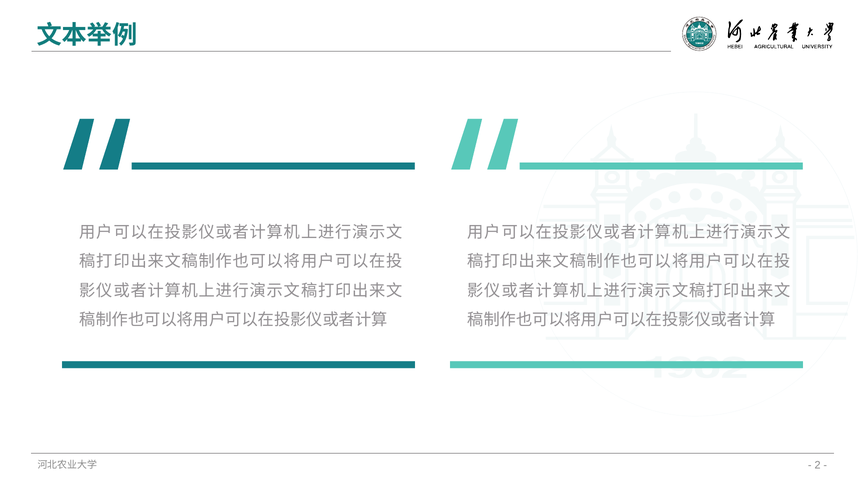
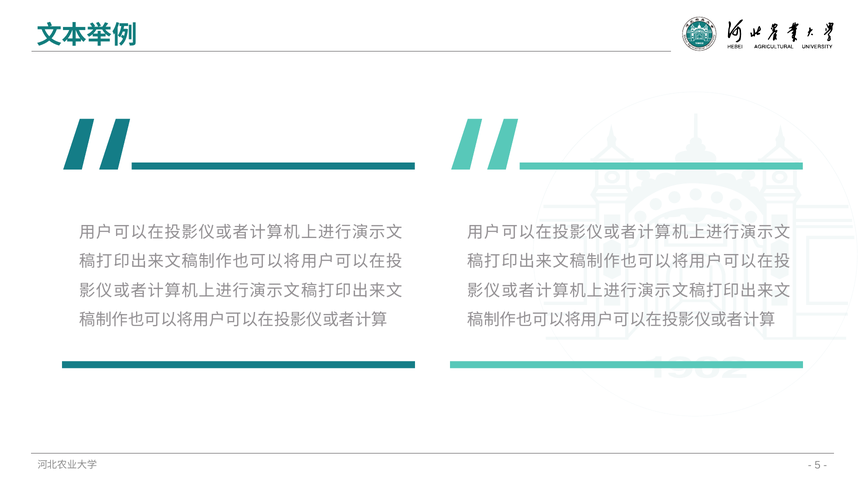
2: 2 -> 5 (818, 465)
